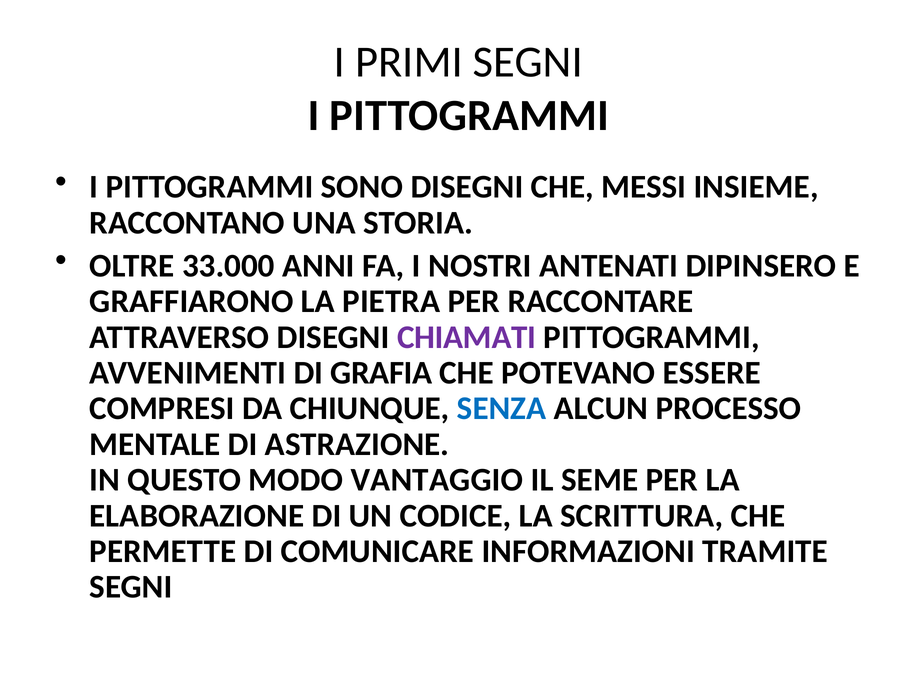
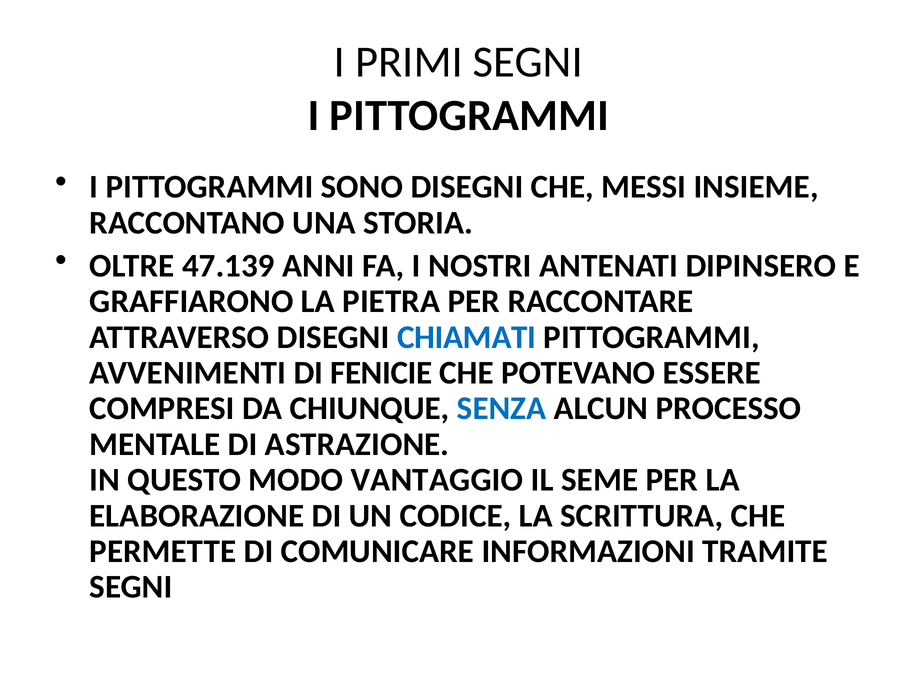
33.000: 33.000 -> 47.139 (228, 266)
CHIAMATI colour: purple -> blue (467, 338)
GRAFIA: GRAFIA -> FENICIE (381, 373)
